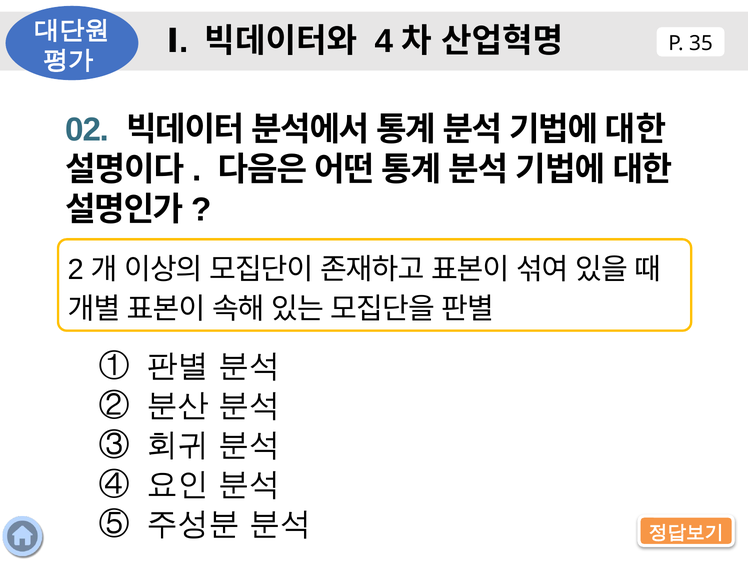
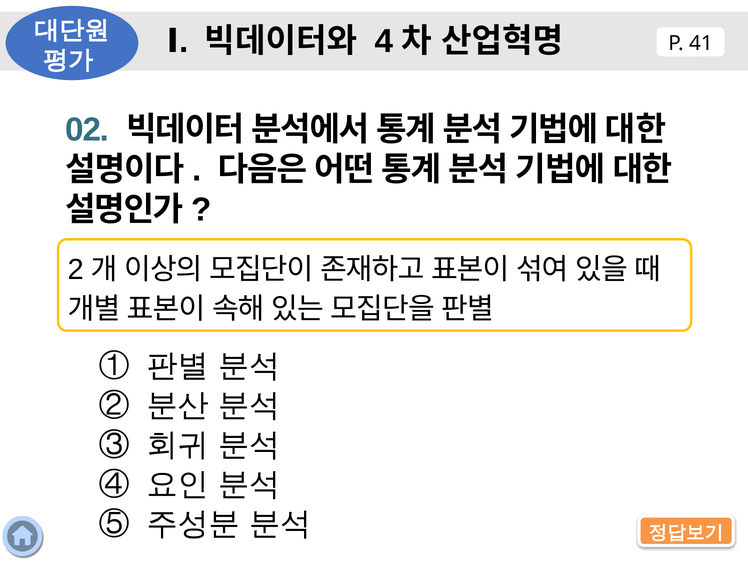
35: 35 -> 41 (701, 43)
